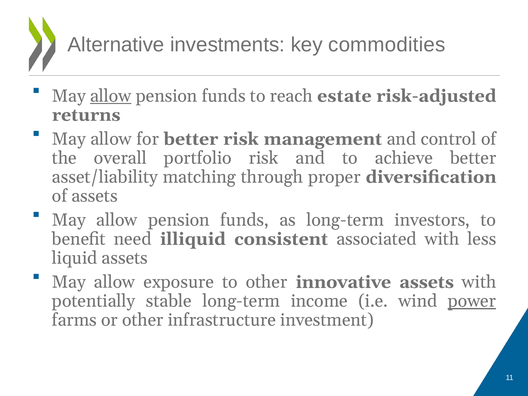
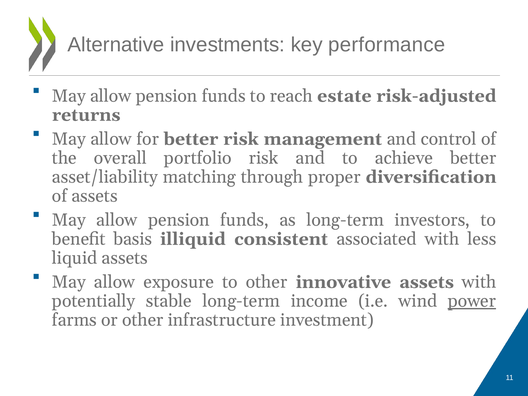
commodities: commodities -> performance (387, 45)
allow underline: present -> none (111, 96)
need: need -> basis (133, 239)
